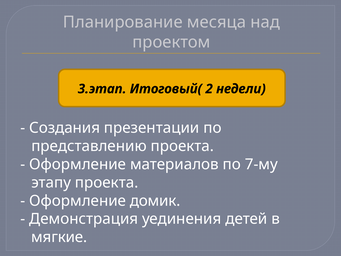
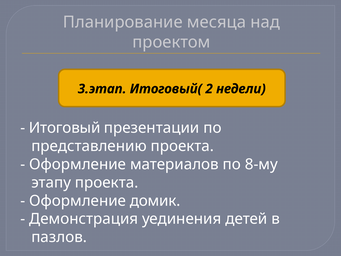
Создания: Создания -> Итоговый (65, 128)
7-му: 7-му -> 8-му (261, 164)
мягкие: мягкие -> пазлов (59, 237)
